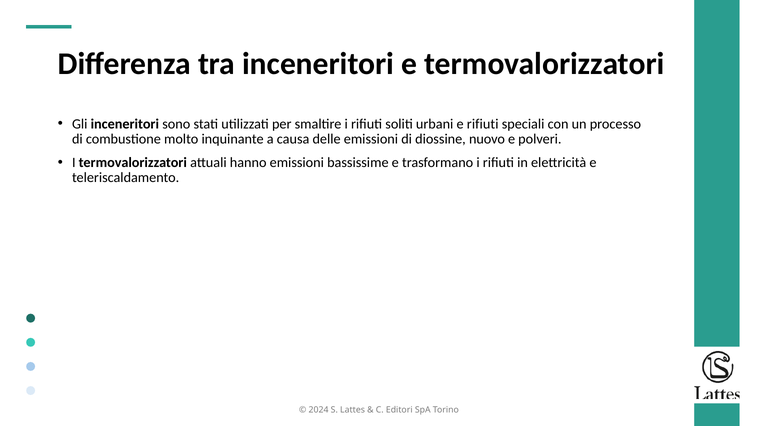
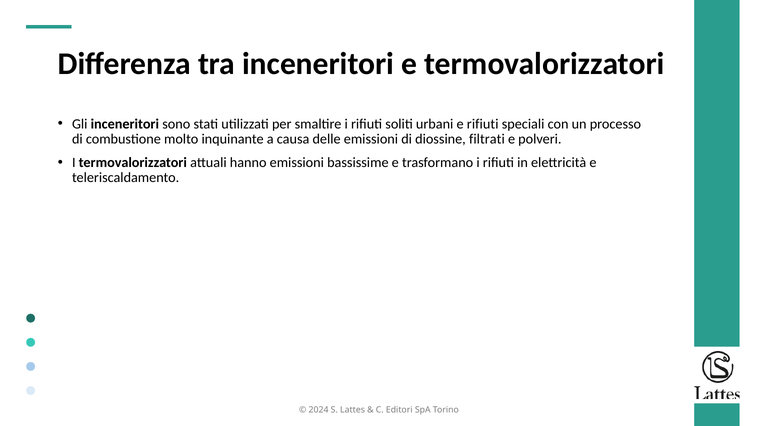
nuovo: nuovo -> filtrati (487, 139)
